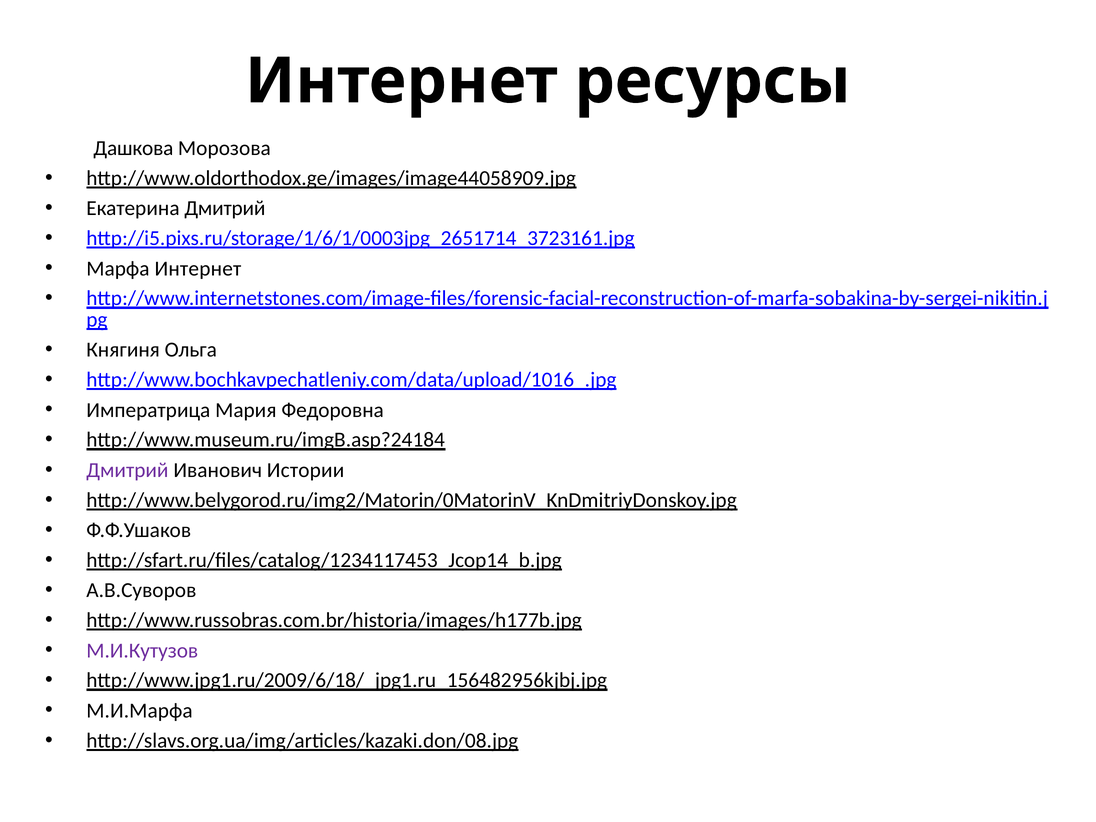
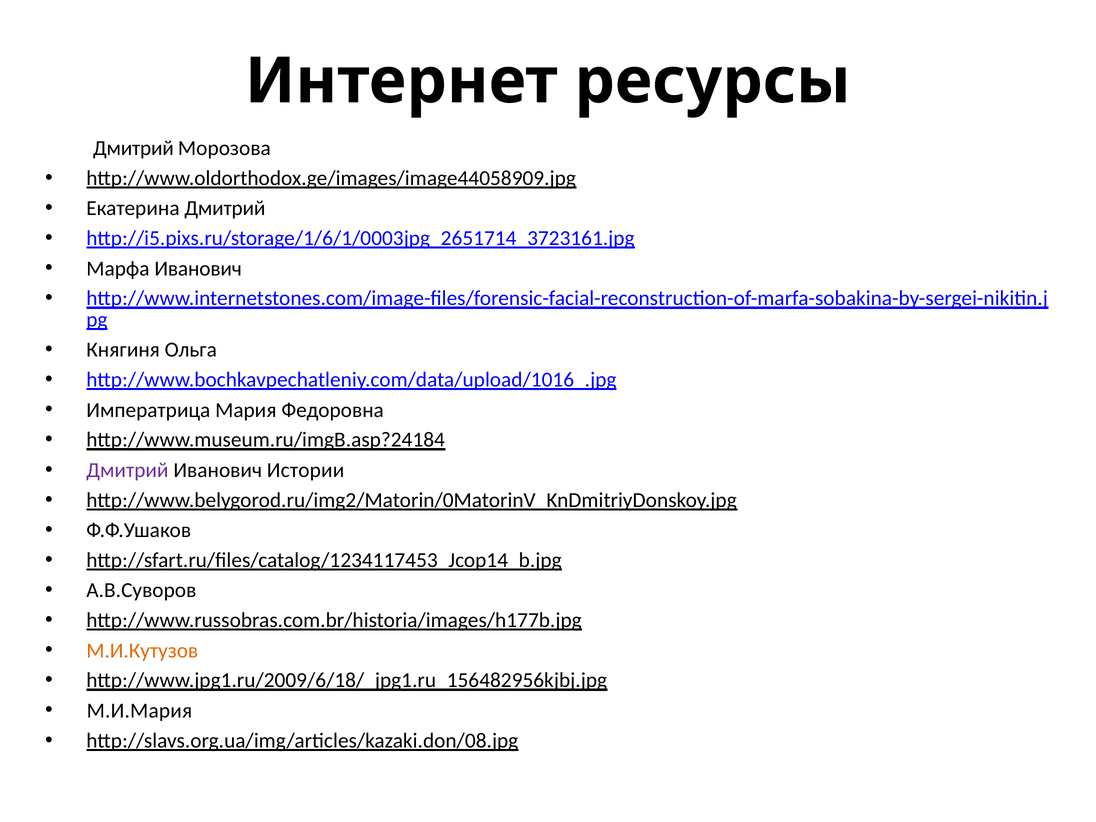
Дашкова: Дашкова -> Дмитрий (133, 148)
Марфа Интернет: Интернет -> Иванович (198, 268)
М.И.Кутузов colour: purple -> orange (142, 650)
М.И.Марфа: М.И.Марфа -> М.И.Мария (139, 711)
